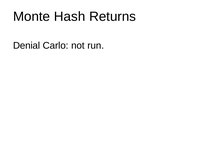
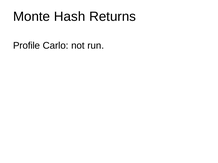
Denial: Denial -> Profile (27, 46)
